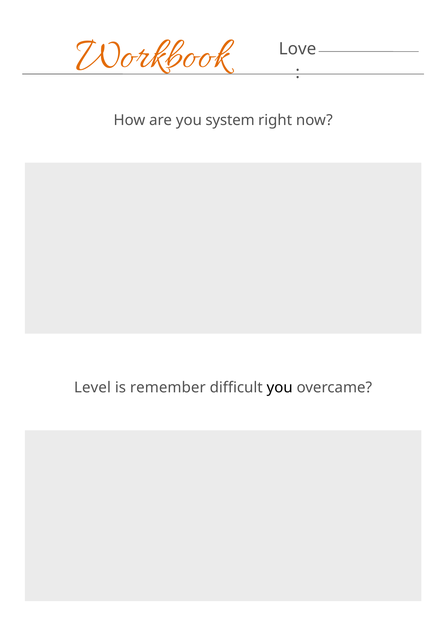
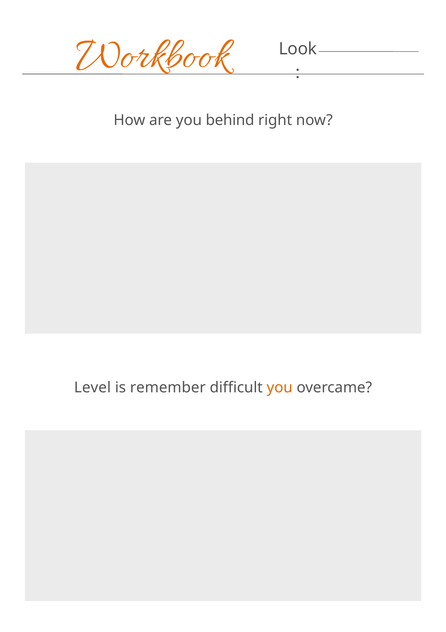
Love: Love -> Look (298, 49)
system: system -> behind (230, 120)
you colour: black -> orange (280, 387)
